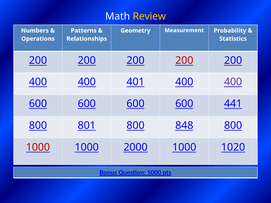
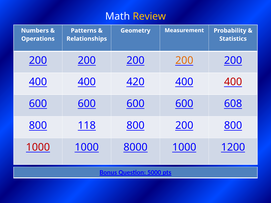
200 colour: red -> orange (184, 61)
401: 401 -> 420 (136, 82)
400 colour: purple -> red (233, 82)
441: 441 -> 608 (233, 104)
801: 801 -> 118 (87, 126)
800 848: 848 -> 200 (184, 126)
2000: 2000 -> 8000 (136, 147)
1020: 1020 -> 1200 (233, 147)
